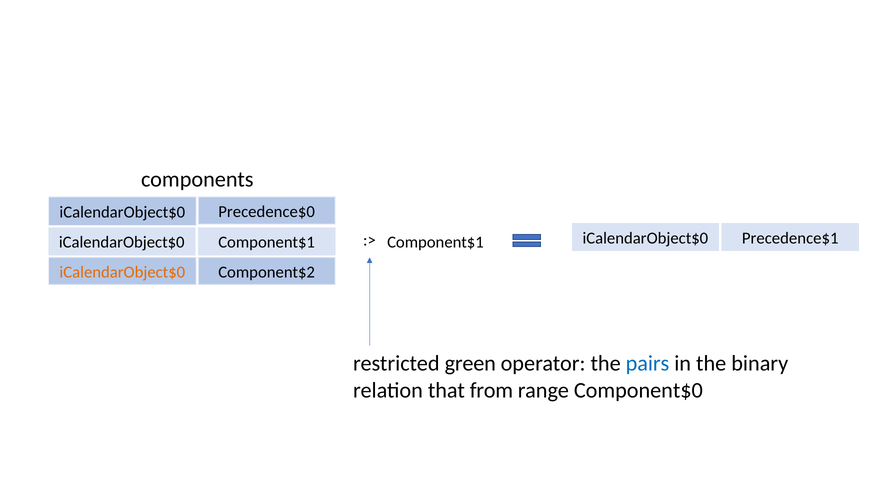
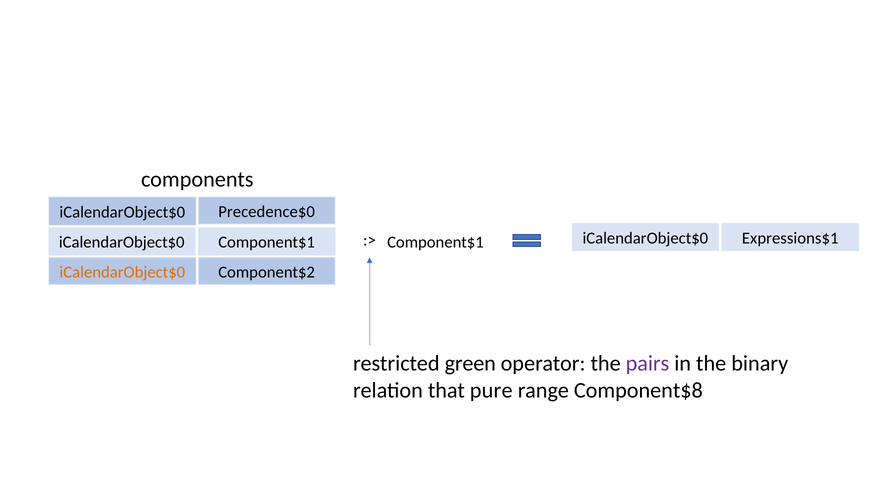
Precedence$1: Precedence$1 -> Expressions$1 (790, 238)
pairs colour: blue -> purple (648, 363)
from: from -> pure (491, 390)
Component$0: Component$0 -> Component$8 (638, 390)
